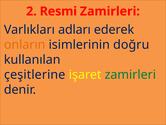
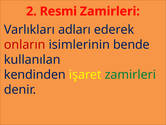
onların colour: orange -> red (25, 45)
doğru: doğru -> bende (131, 45)
çeşitlerine: çeşitlerine -> kendinden (35, 74)
